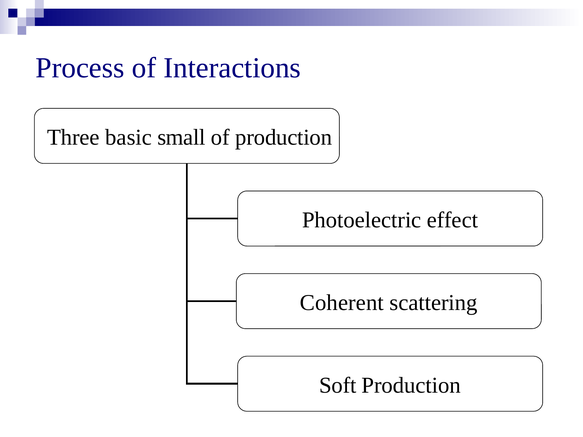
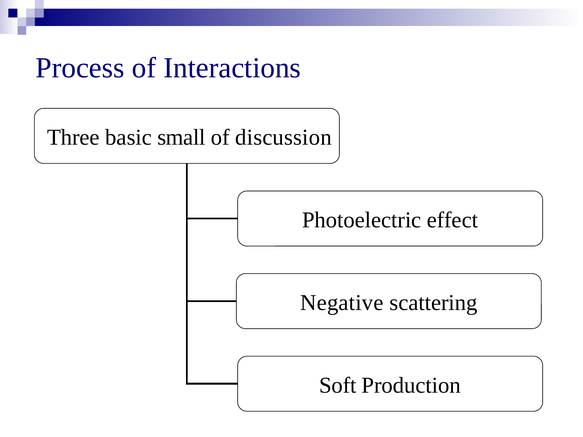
of production: production -> discussion (283, 138)
Coherent: Coherent -> Negative (342, 303)
